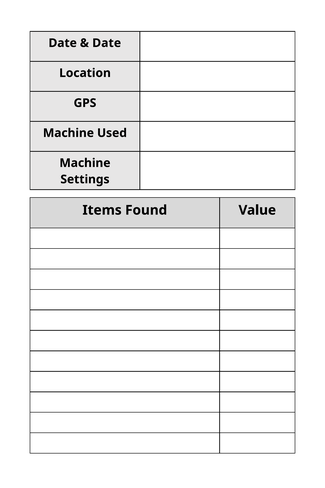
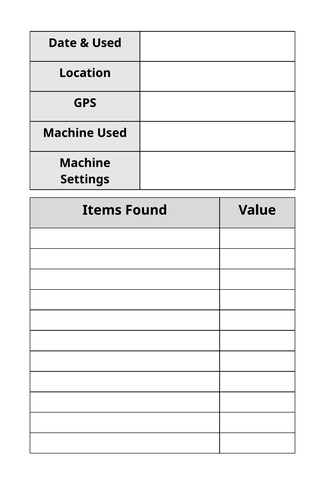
Date: Date -> Used (107, 43)
